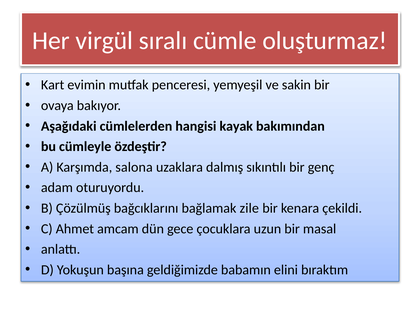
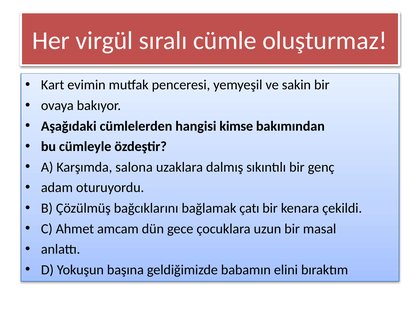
kayak: kayak -> kimse (236, 126)
zile: zile -> çatı (249, 208)
